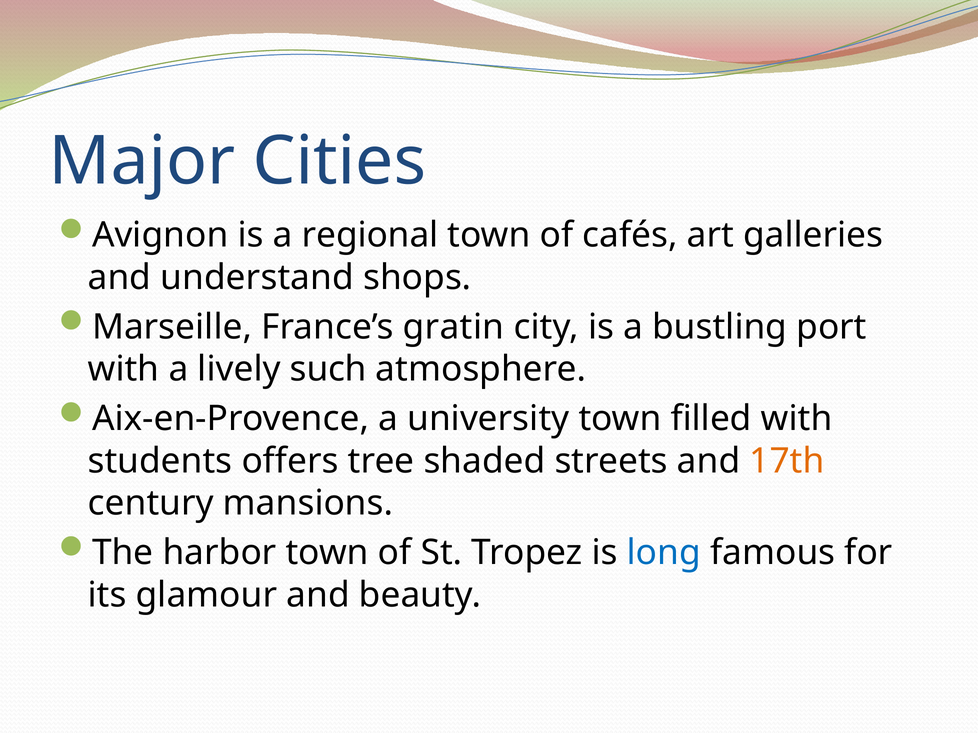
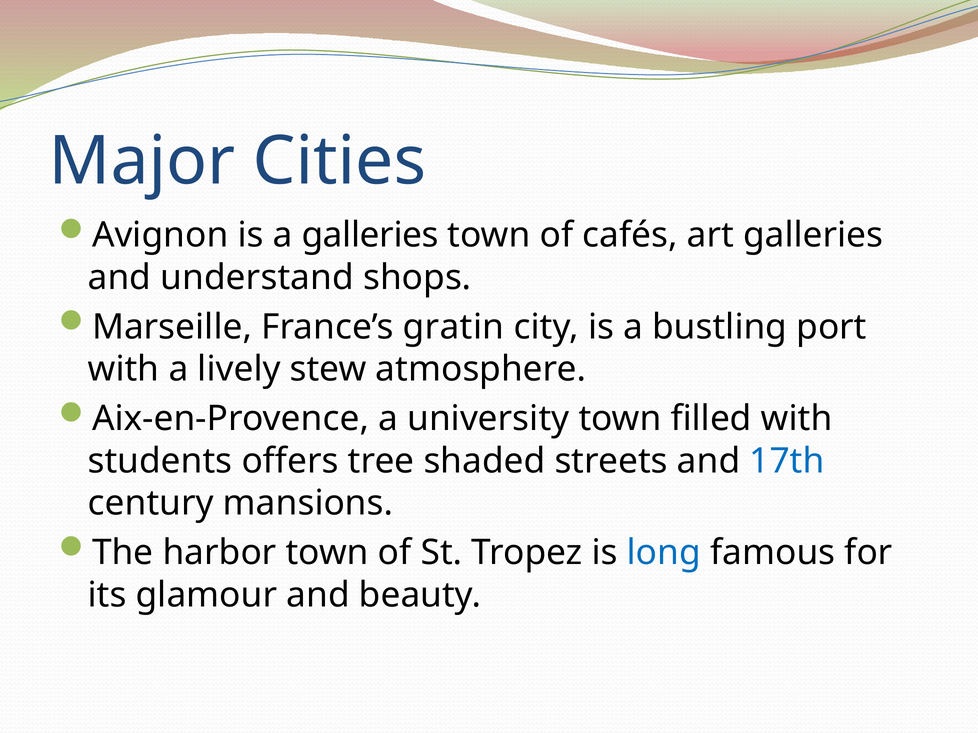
a regional: regional -> galleries (370, 235)
such: such -> stew (328, 370)
17th colour: orange -> blue (787, 461)
